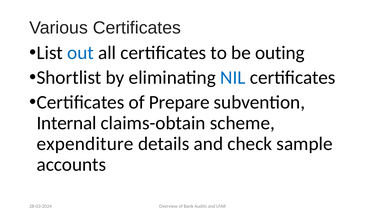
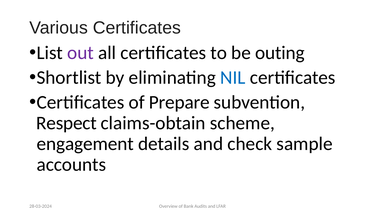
out colour: blue -> purple (80, 53)
Internal: Internal -> Respect (67, 123)
expenditure: expenditure -> engagement (85, 144)
